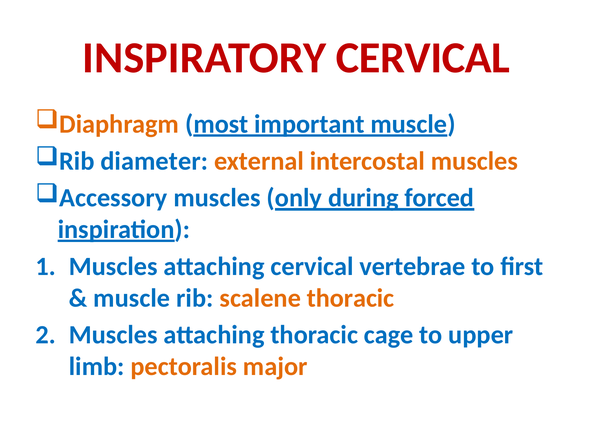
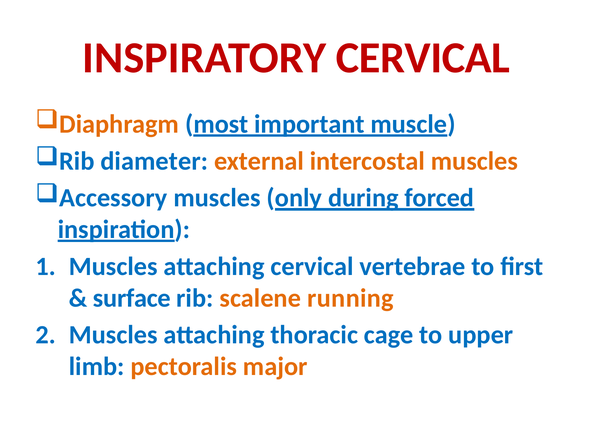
muscle: muscle -> surface (132, 298)
scalene thoracic: thoracic -> running (350, 298)
